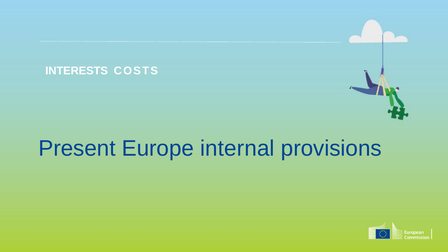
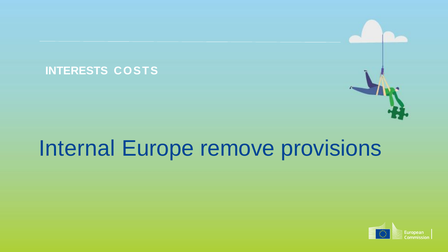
Present: Present -> Internal (77, 149)
internal: internal -> remove (237, 149)
